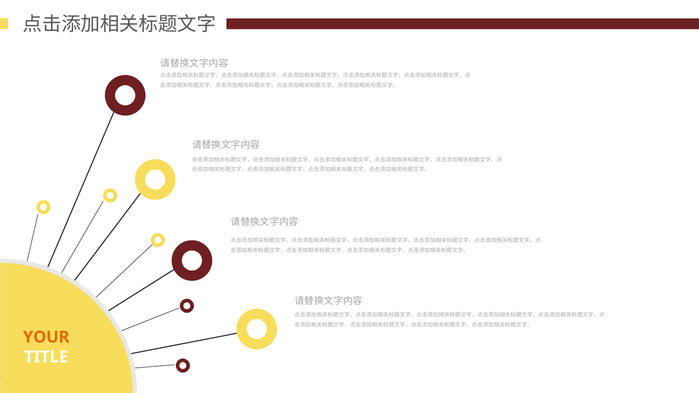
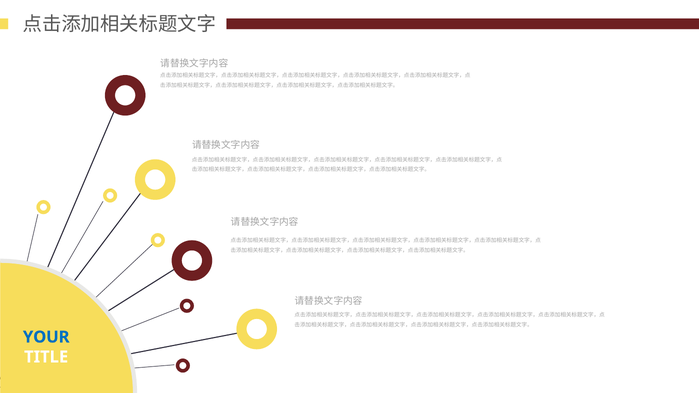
YOUR colour: orange -> blue (46, 337)
